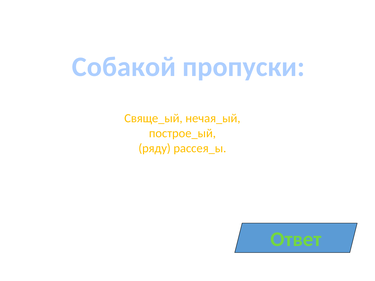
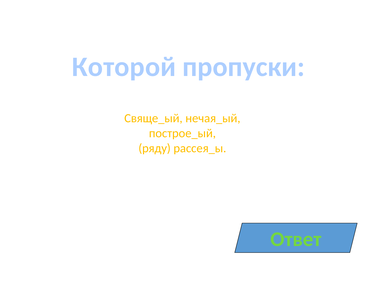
Собакой: Собакой -> Которой (124, 67)
